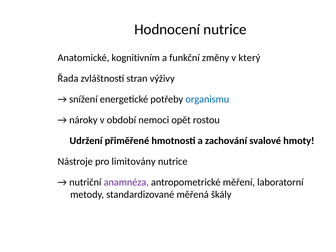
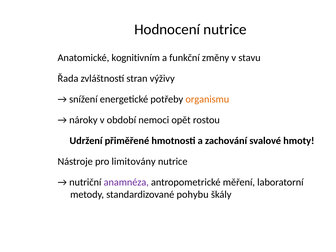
který: který -> stavu (249, 58)
organismu colour: blue -> orange (207, 99)
měřená: měřená -> pohybu (193, 194)
